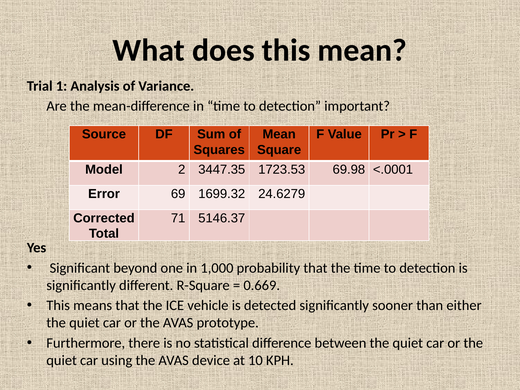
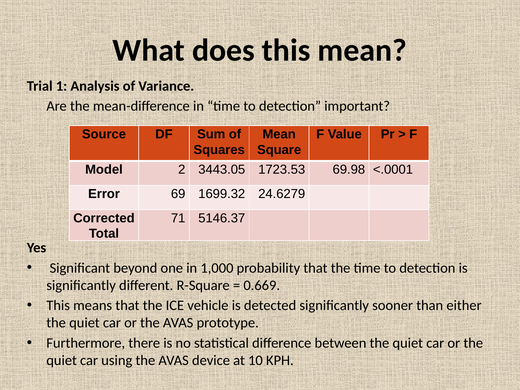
3447.35: 3447.35 -> 3443.05 (222, 169)
